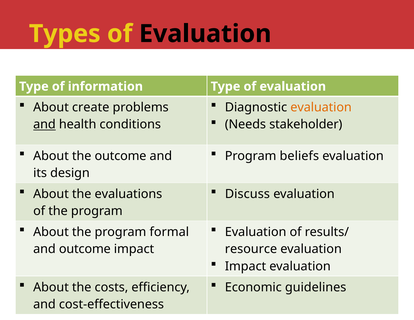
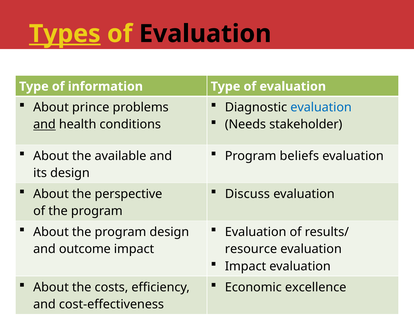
Types underline: none -> present (65, 34)
create: create -> prince (91, 107)
evaluation colour: orange -> blue (321, 107)
the outcome: outcome -> available (121, 156)
evaluations: evaluations -> perspective (128, 194)
program formal: formal -> design (169, 232)
guidelines: guidelines -> excellence (316, 287)
